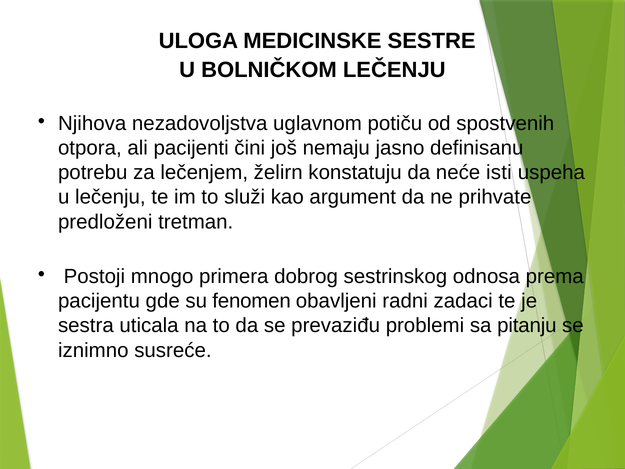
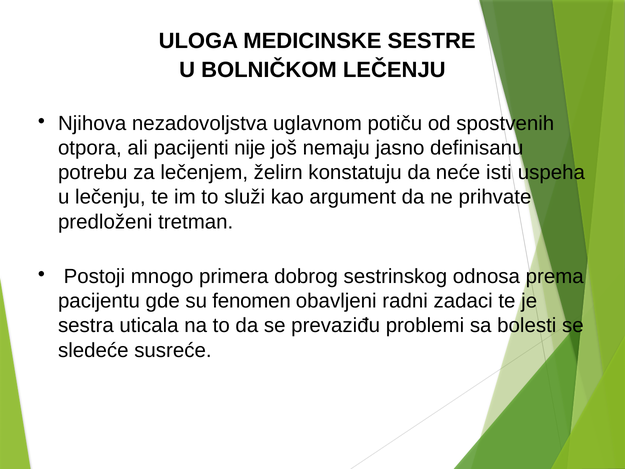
čini: čini -> nije (250, 148)
pitanju: pitanju -> bolesti (527, 325)
iznimno: iznimno -> sledeće (93, 350)
